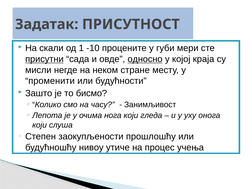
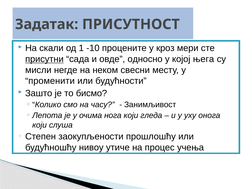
губи: губи -> кроз (165, 48)
односно underline: present -> none (145, 59)
краја: краја -> њега (204, 59)
стране: стране -> свесни (135, 70)
